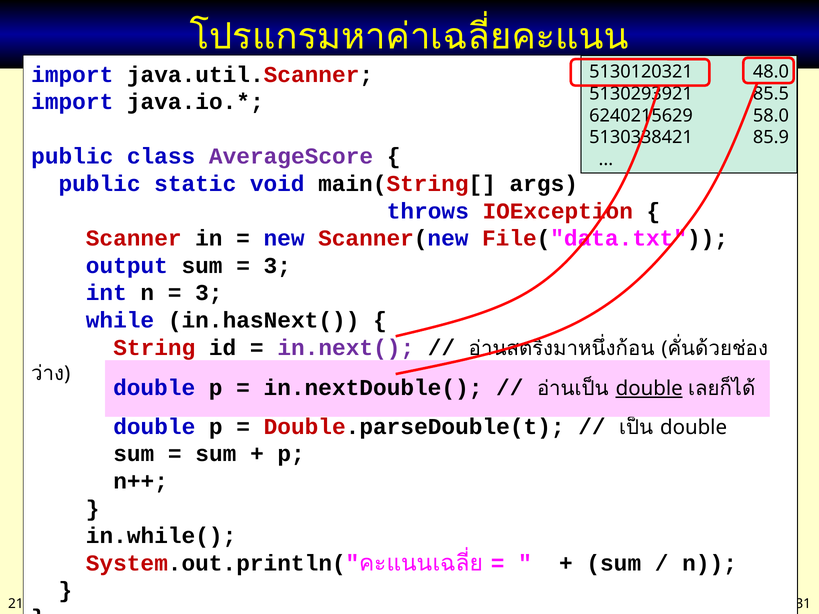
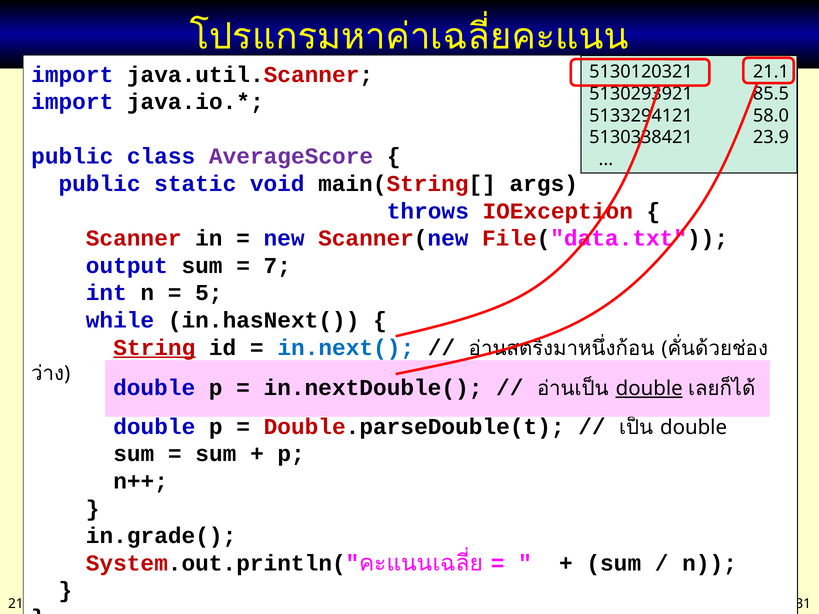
48.0: 48.0 -> 21.1 (771, 72)
6240215629: 6240215629 -> 5133294121 (641, 116)
85.9: 85.9 -> 23.9 (771, 137)
3: 3 -> 7 (277, 266)
3: 3 -> 5 (209, 293)
String underline: none -> present (154, 348)
in.next( colour: purple -> blue (346, 348)
in.while(: in.while( -> in.grade( (161, 536)
